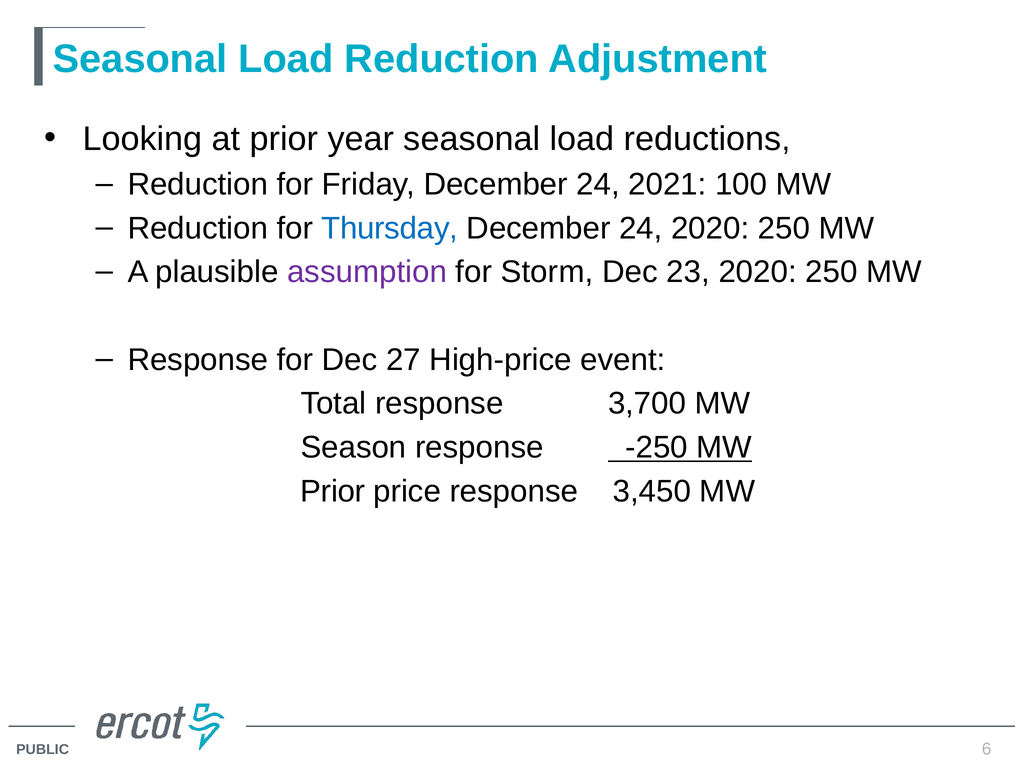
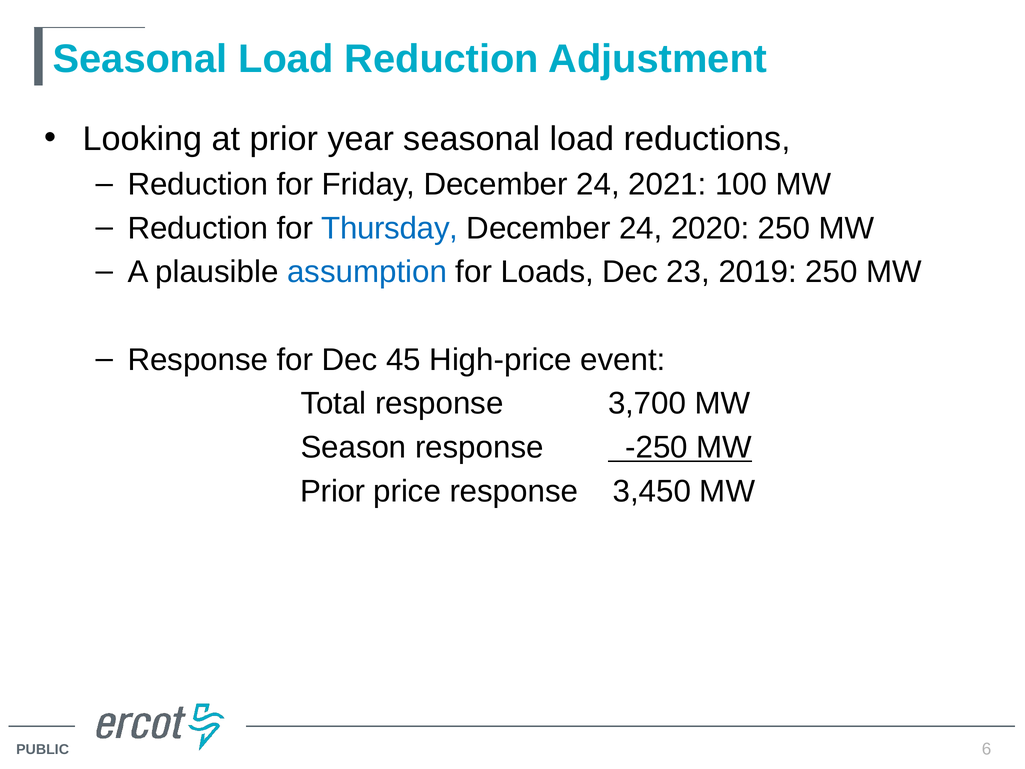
assumption colour: purple -> blue (367, 272)
Storm: Storm -> Loads (547, 272)
23 2020: 2020 -> 2019 (758, 272)
27: 27 -> 45 (403, 360)
